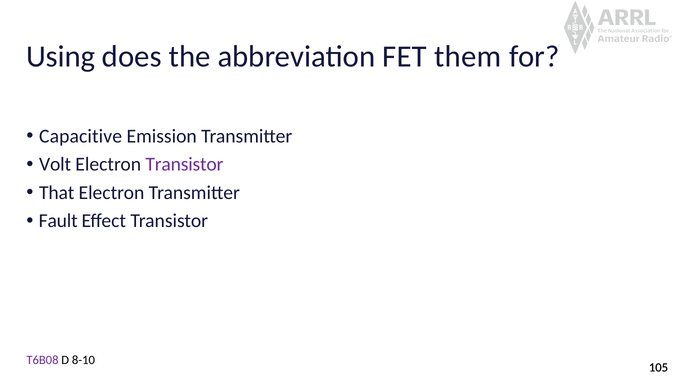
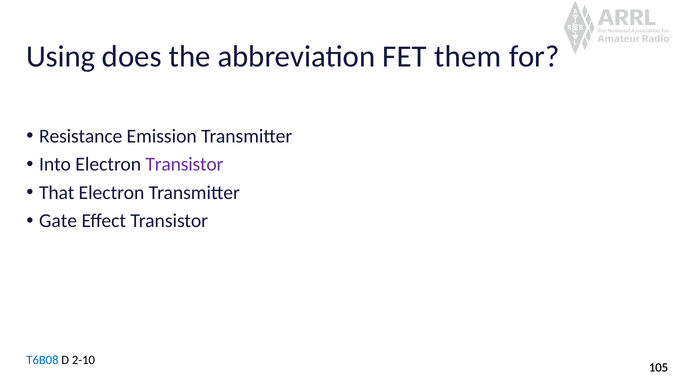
Capacitive: Capacitive -> Resistance (81, 136)
Volt: Volt -> Into (55, 164)
Fault: Fault -> Gate (58, 221)
T6B08 colour: purple -> blue (42, 360)
8-10: 8-10 -> 2-10 (83, 360)
